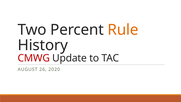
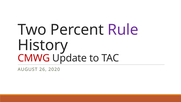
Rule colour: orange -> purple (123, 30)
